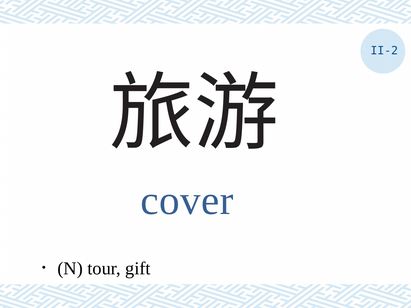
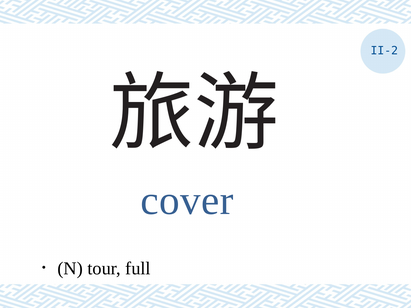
gift: gift -> full (138, 269)
